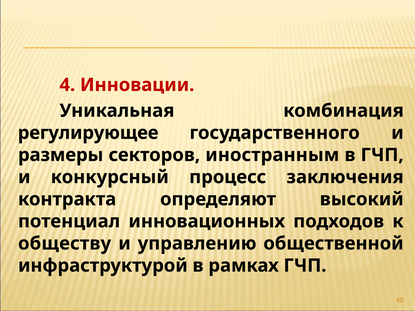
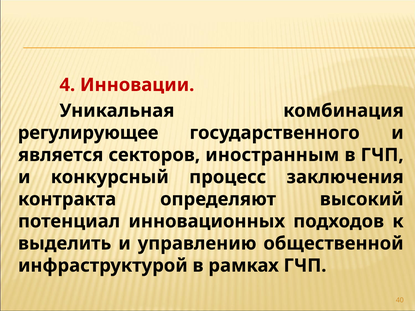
размеры: размеры -> является (61, 155)
обществу: обществу -> выделить (65, 244)
